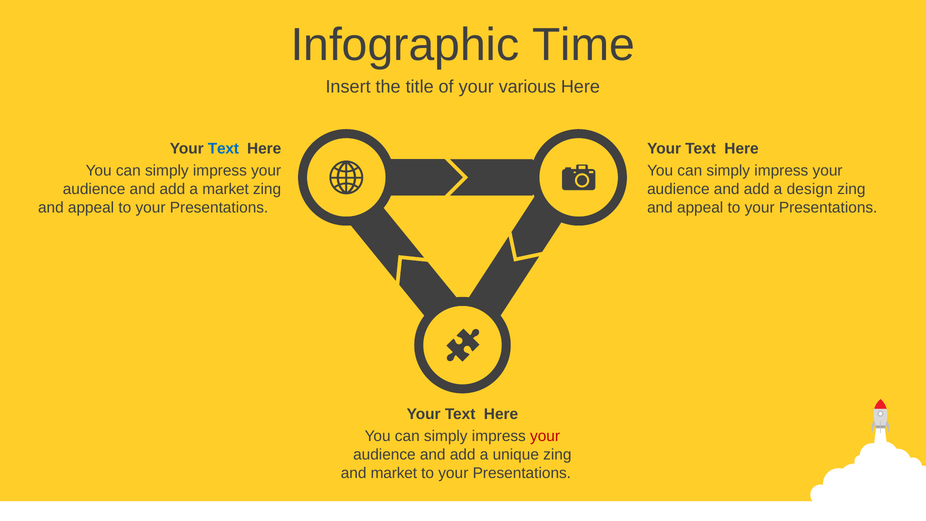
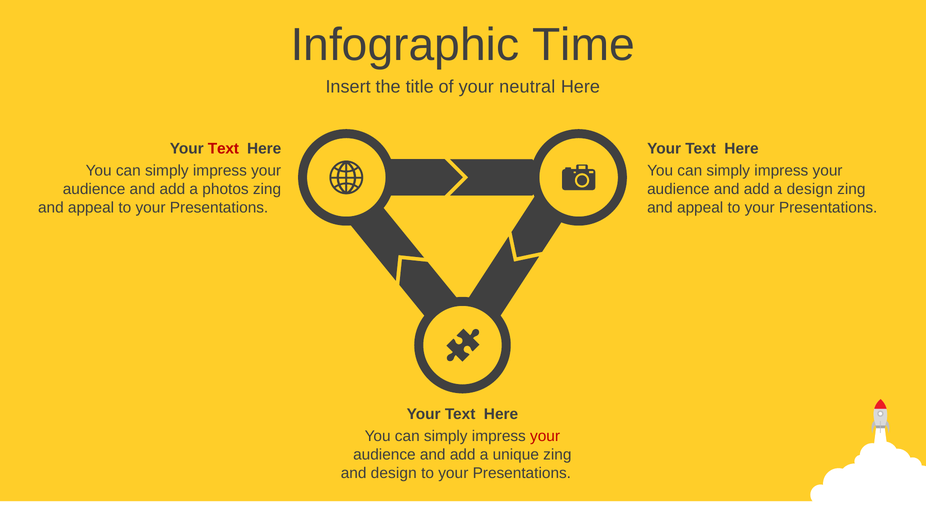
various: various -> neutral (527, 87)
Text colour: blue -> red (223, 149)
a market: market -> photos (226, 189)
and market: market -> design (394, 473)
